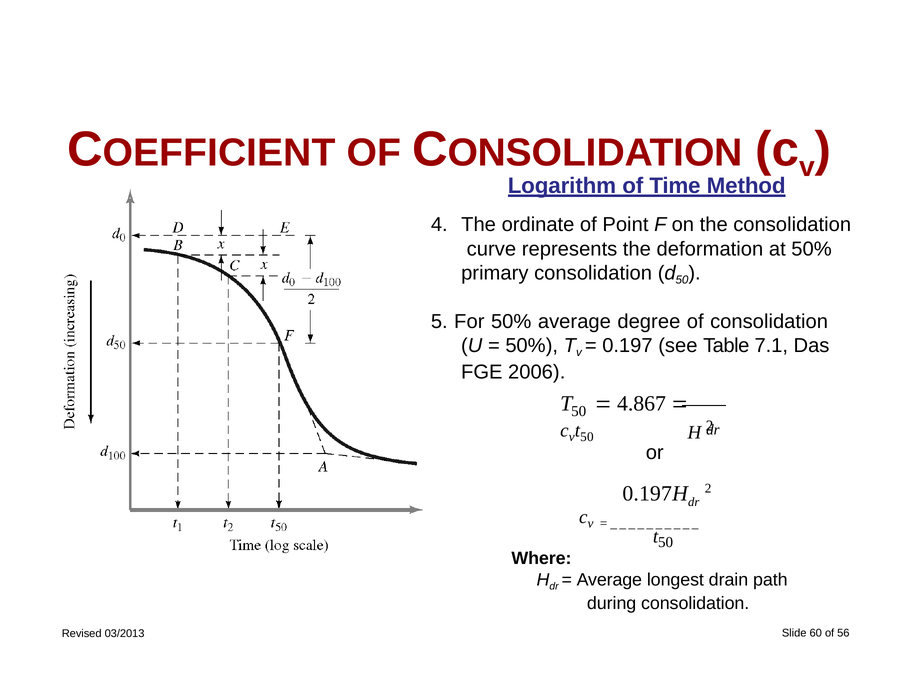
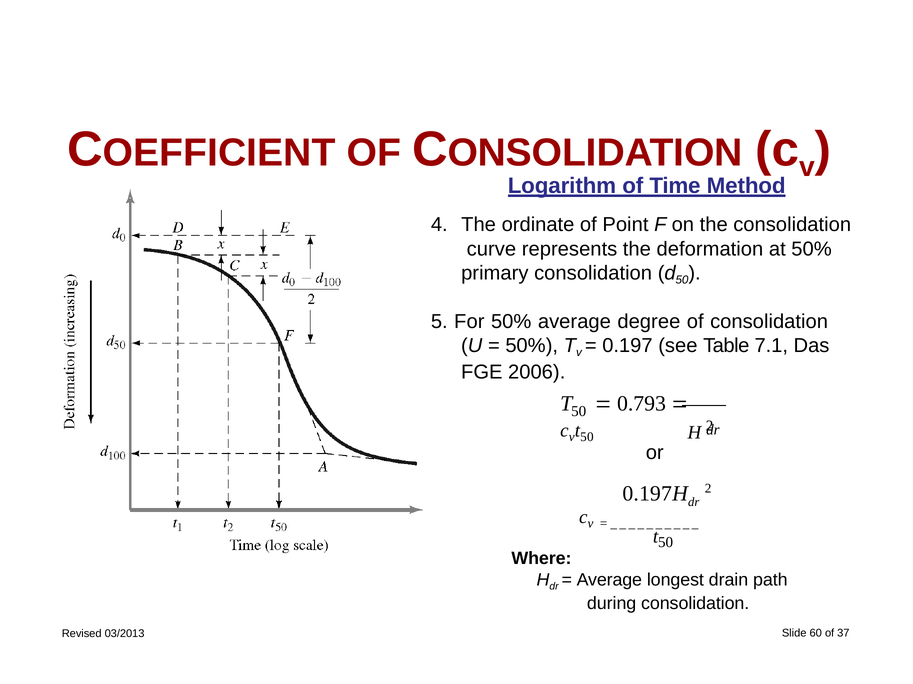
4.867: 4.867 -> 0.793 (641, 404)
56: 56 -> 37 (843, 634)
